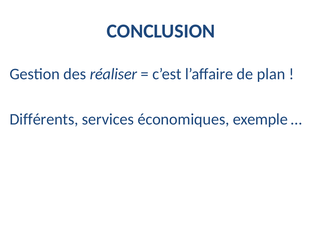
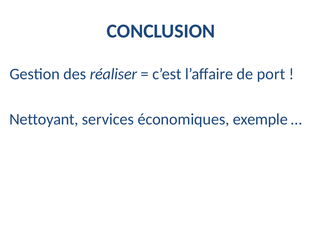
plan: plan -> port (271, 74)
Différents: Différents -> Nettoyant (44, 119)
